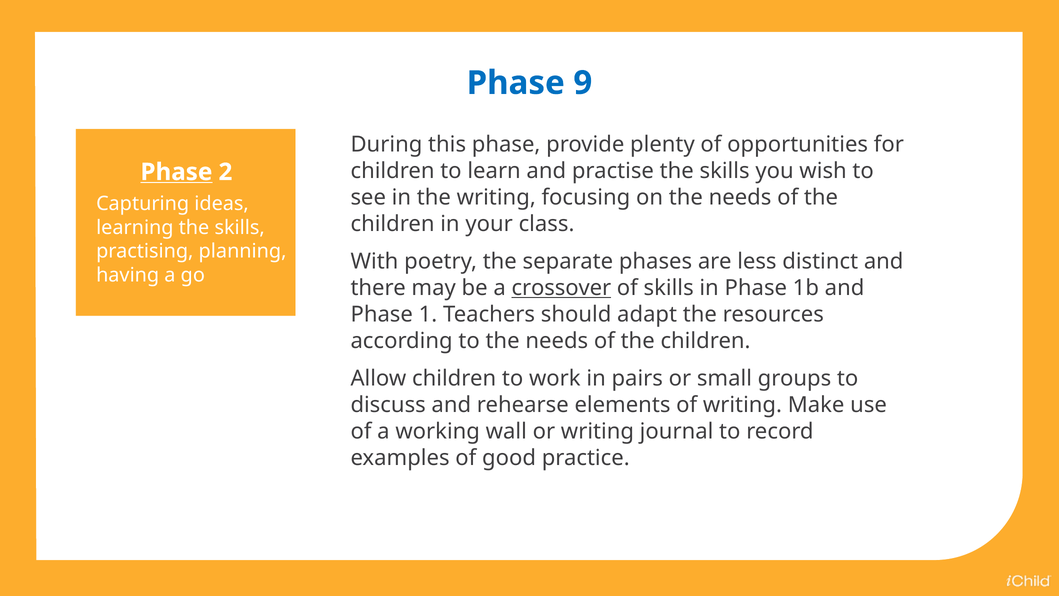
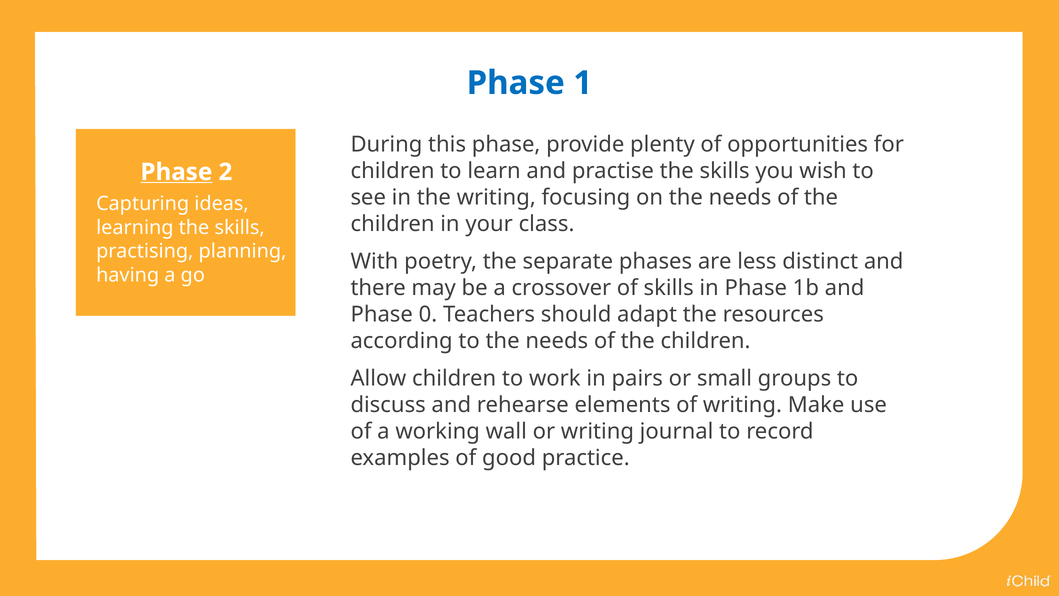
9: 9 -> 1 (583, 83)
crossover underline: present -> none (561, 288)
1: 1 -> 0 (428, 314)
